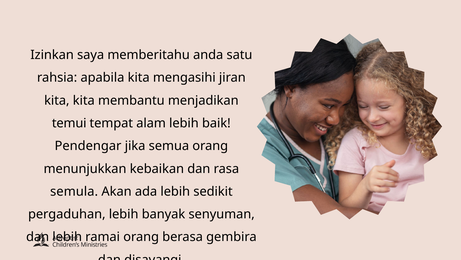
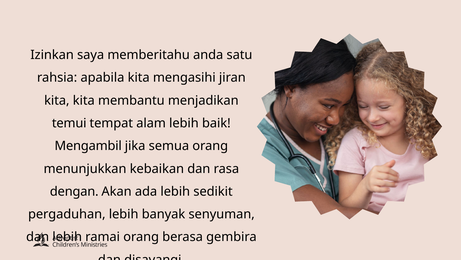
Pendengar: Pendengar -> Mengambil (88, 146)
semula: semula -> dengan (74, 191)
